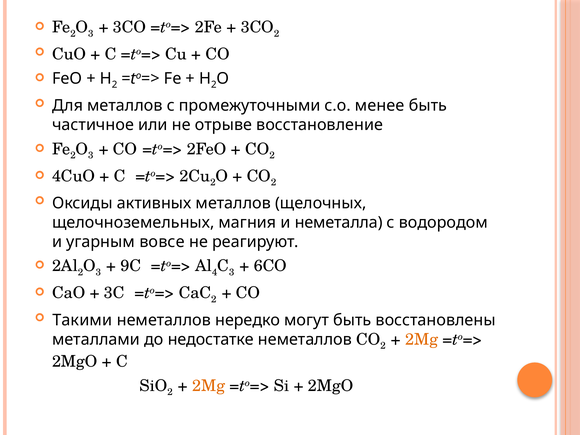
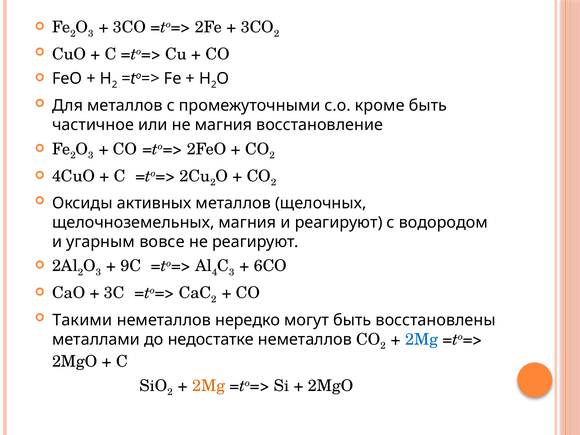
менее: менее -> кроме (380, 105)
не отрыве: отрыве -> магния (223, 125)
и неметалла: неметалла -> реагируют (339, 222)
2Mg colour: orange -> blue (422, 339)
